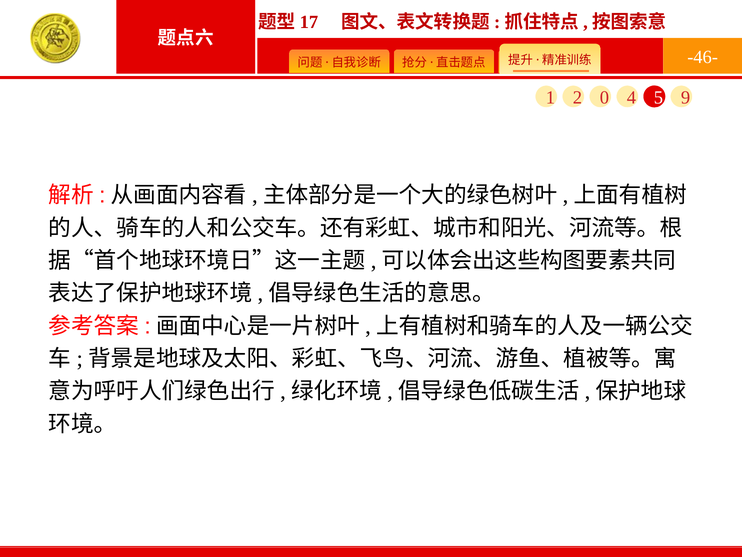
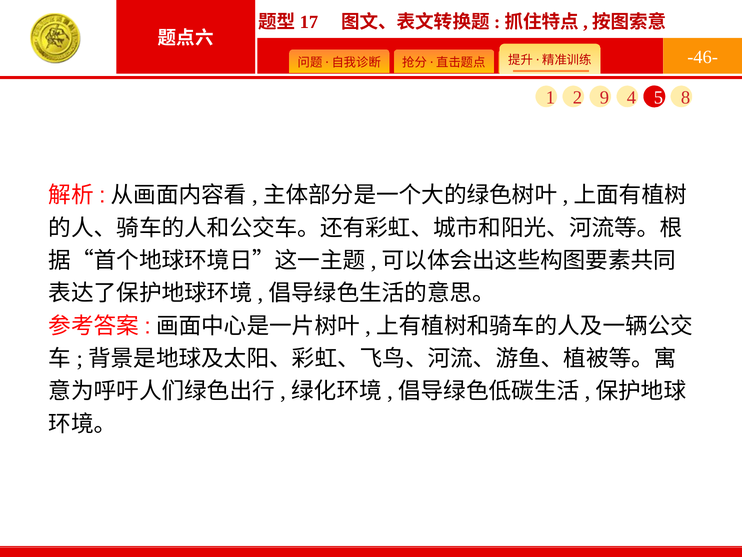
0: 0 -> 9 (604, 98)
9: 9 -> 8 (686, 98)
